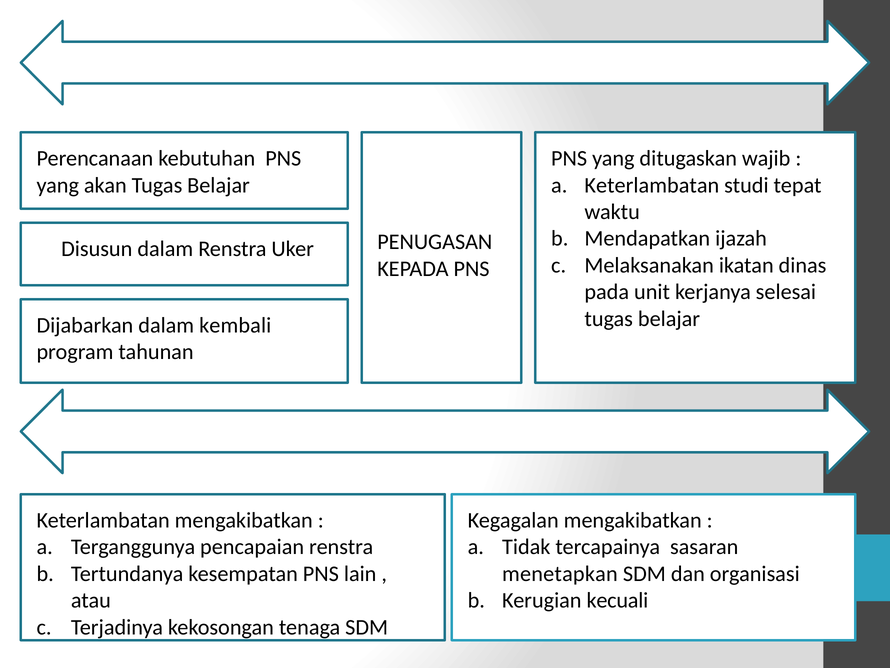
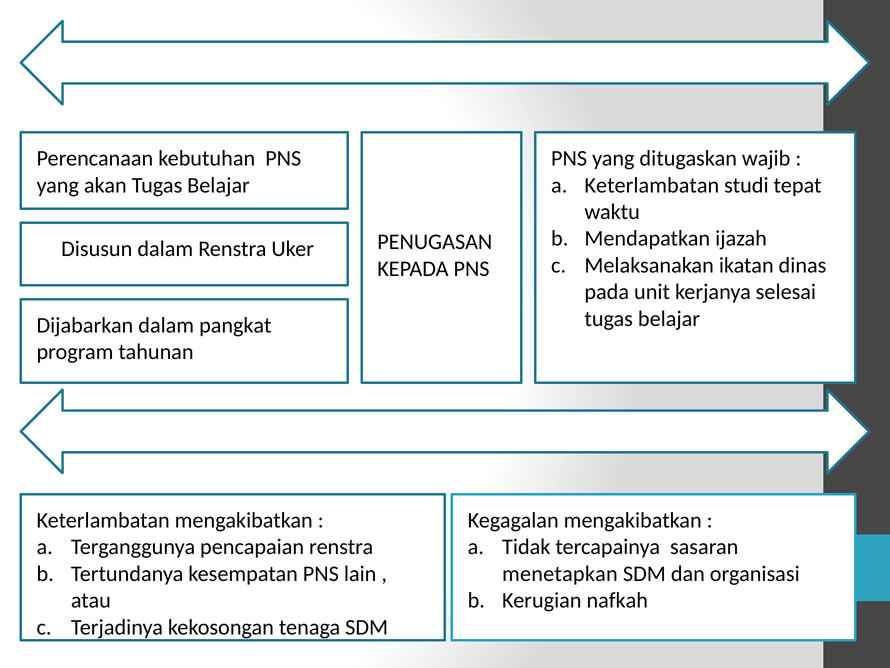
kembali: kembali -> pangkat (235, 325)
kecuali: kecuali -> nafkah (617, 600)
